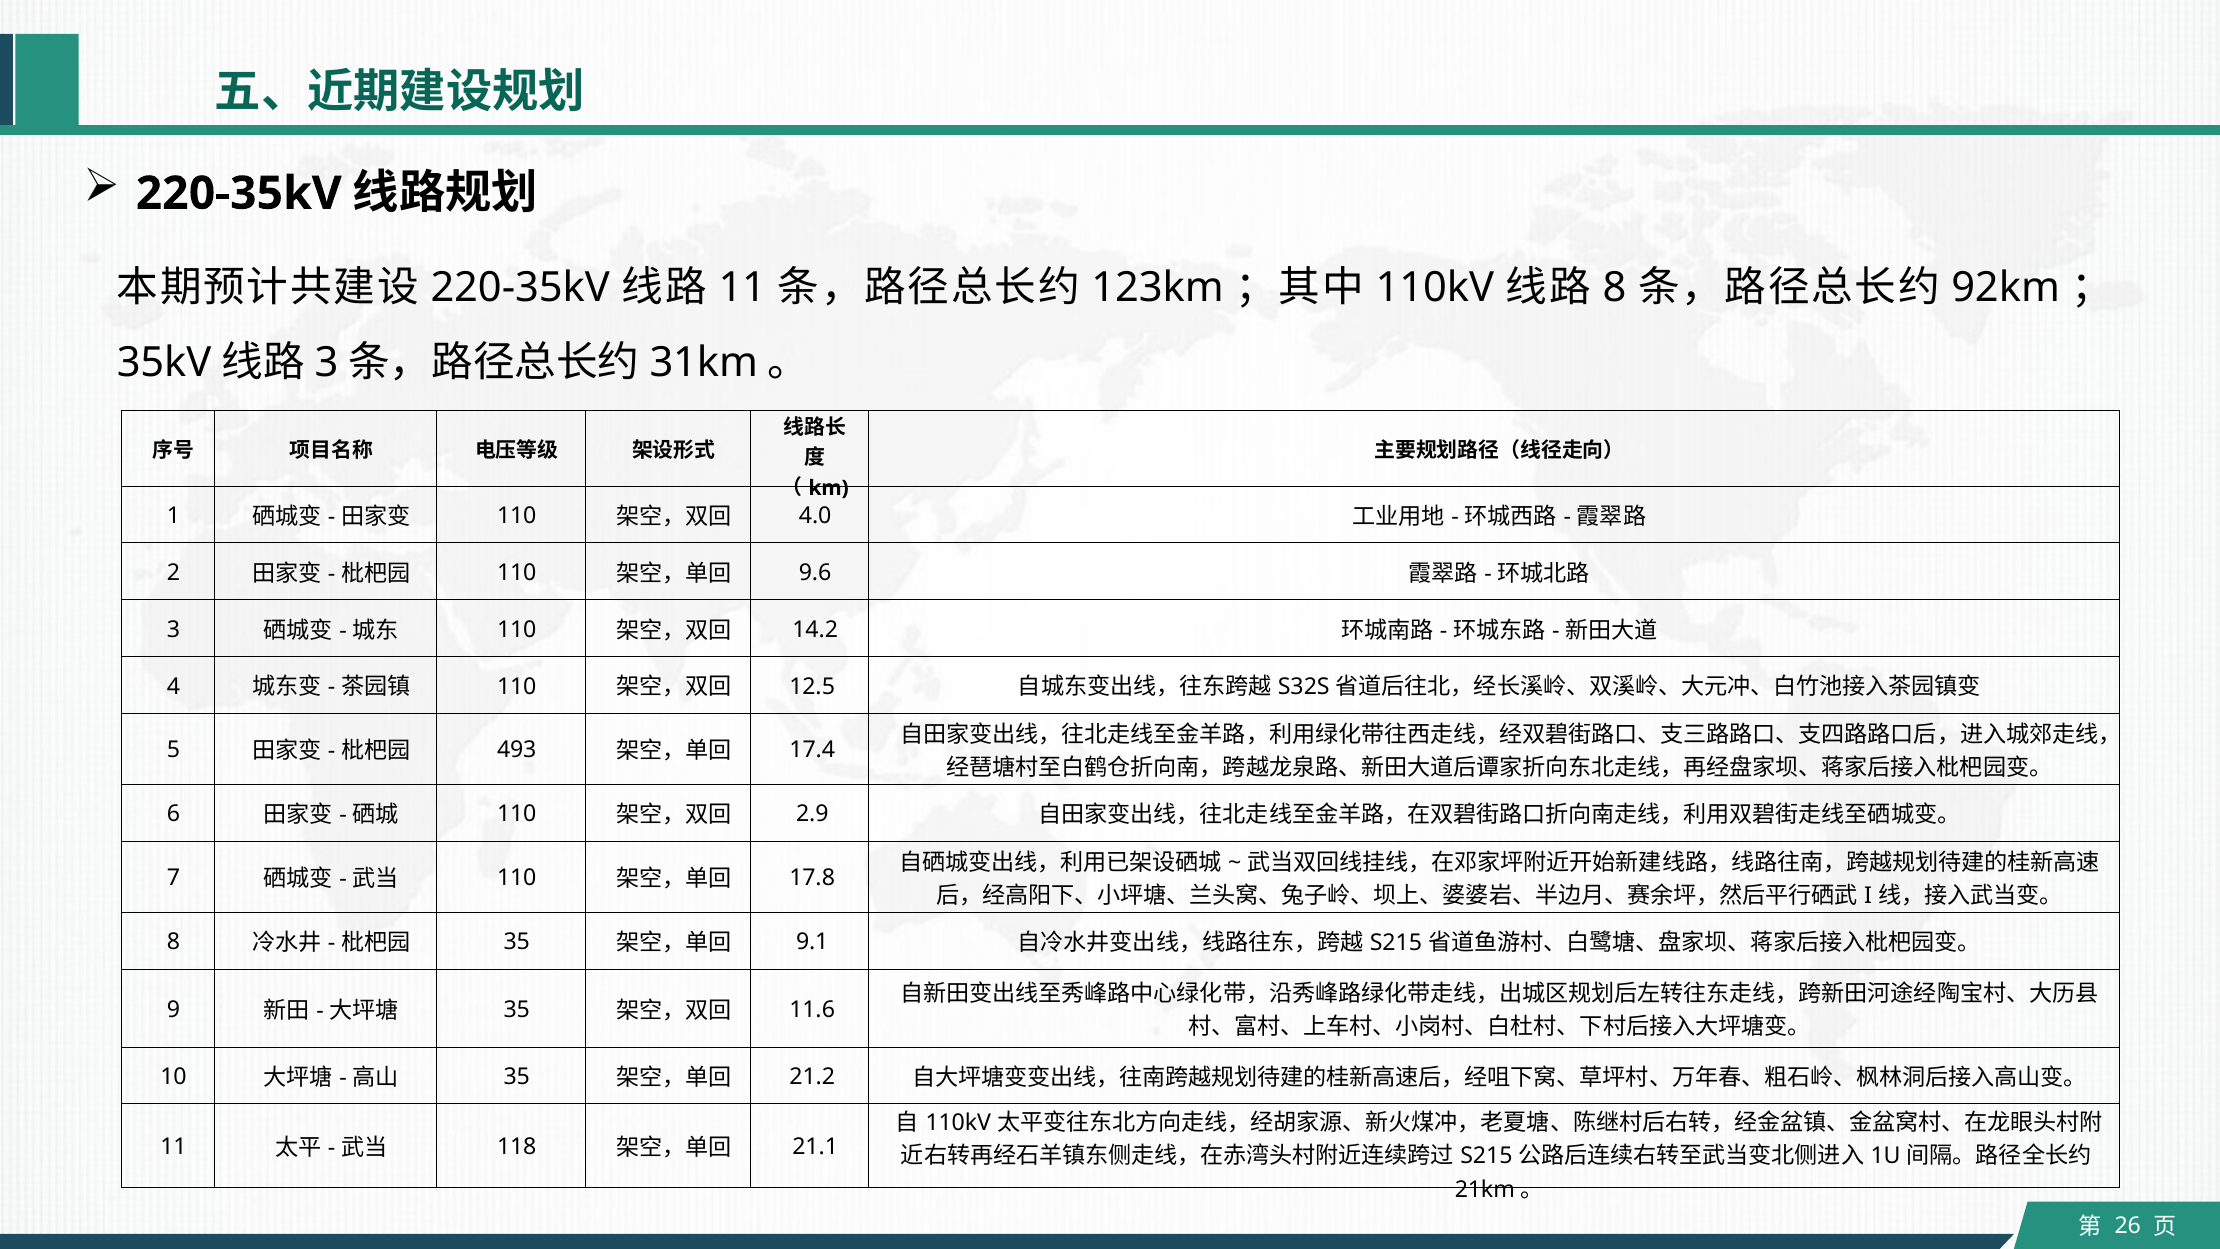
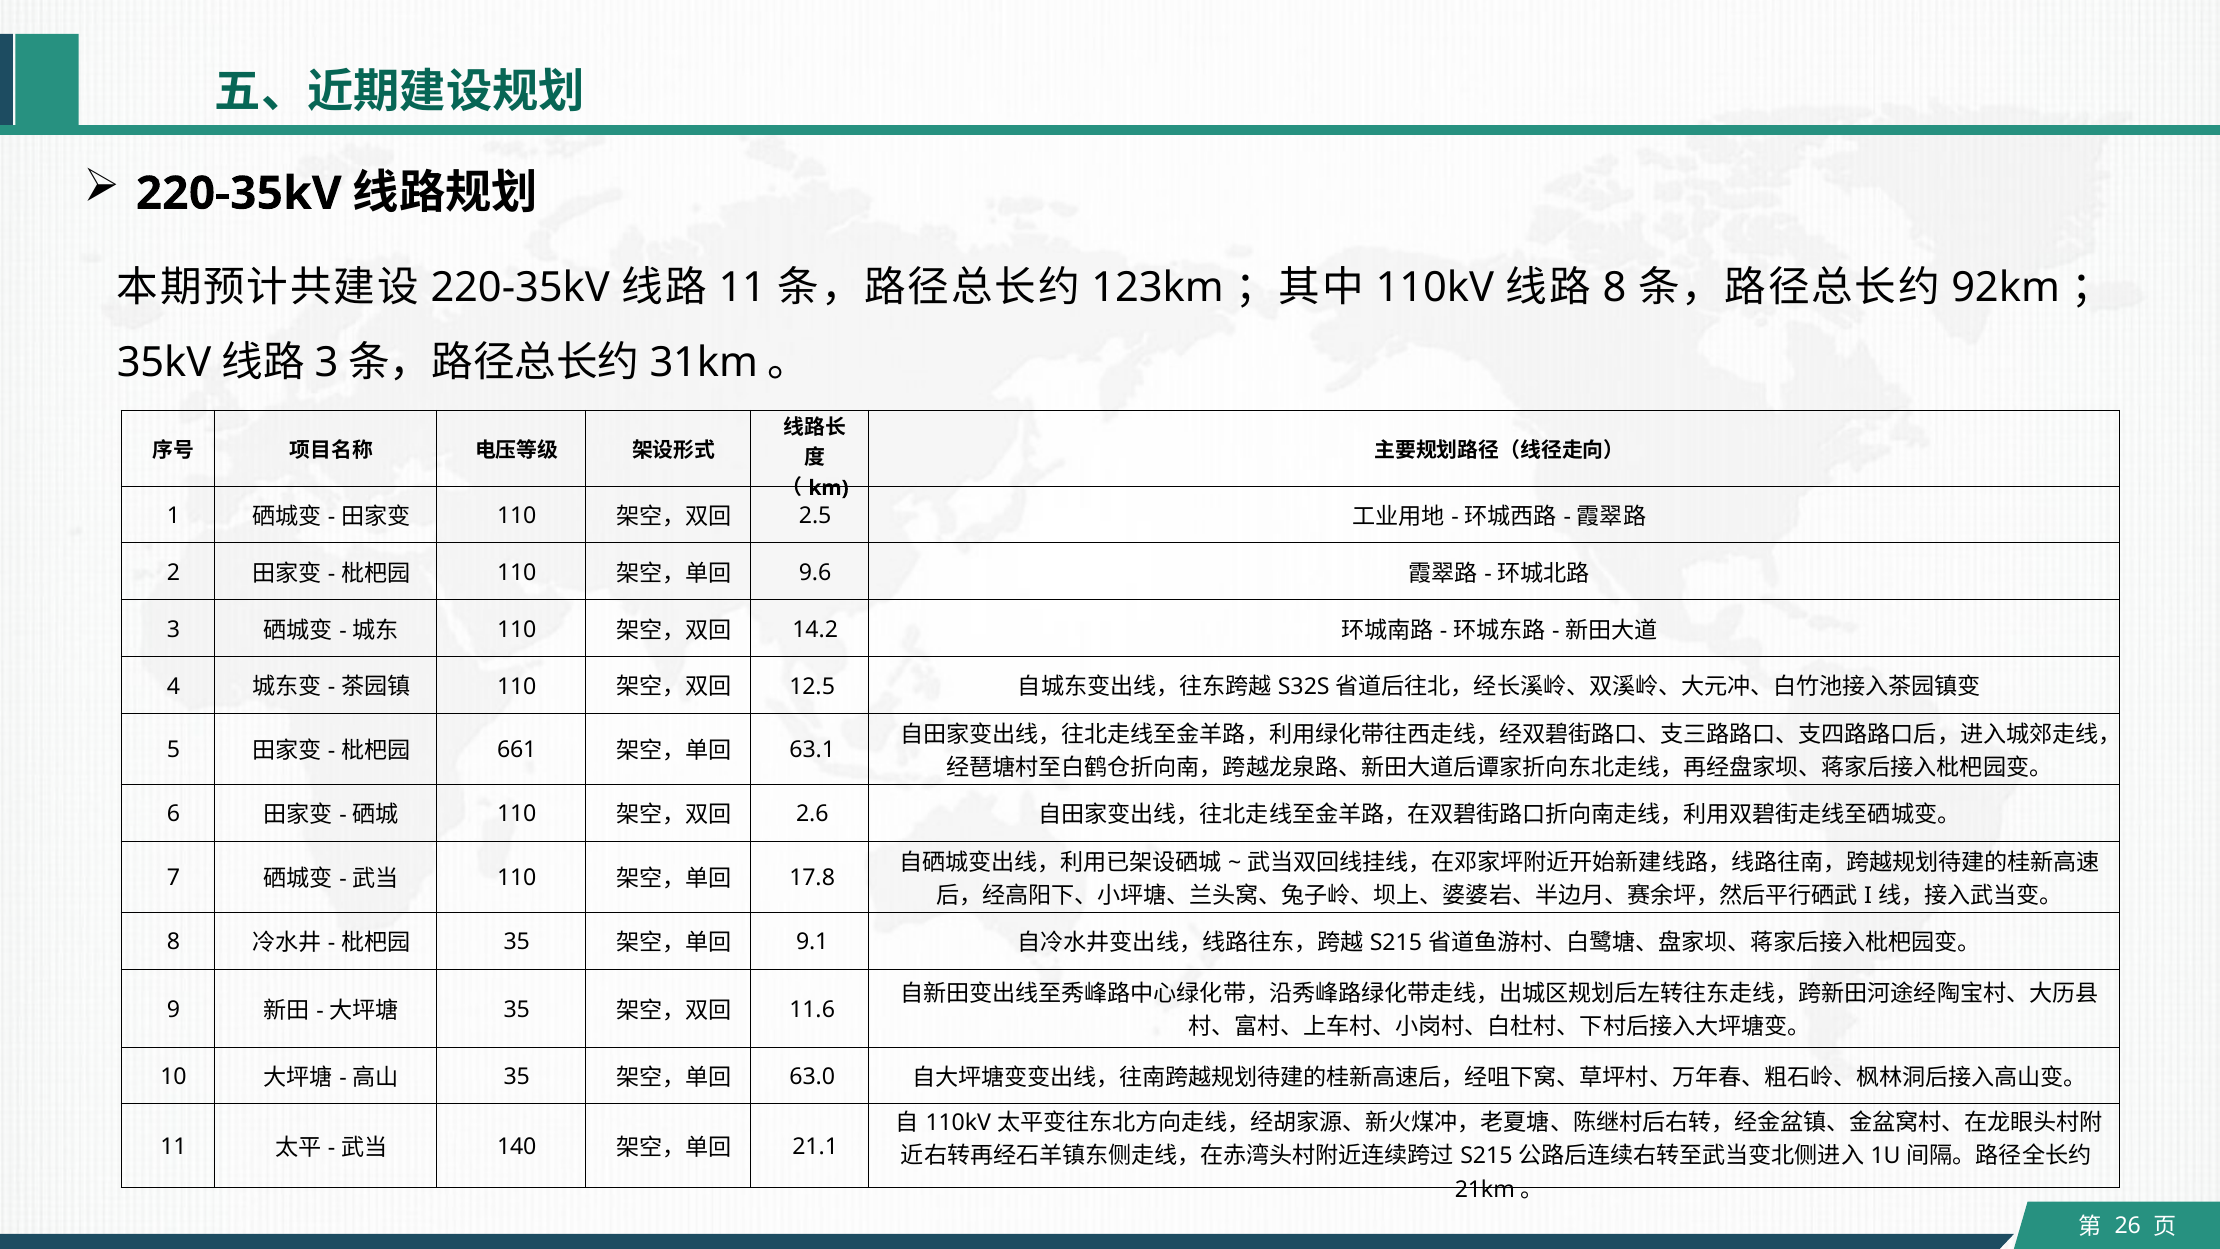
4.0: 4.0 -> 2.5 (815, 516)
493: 493 -> 661 (517, 750)
17.4: 17.4 -> 63.1 (812, 750)
2.9: 2.9 -> 2.6 (812, 814)
21.2: 21.2 -> 63.0 (812, 1077)
118: 118 -> 140 (517, 1147)
